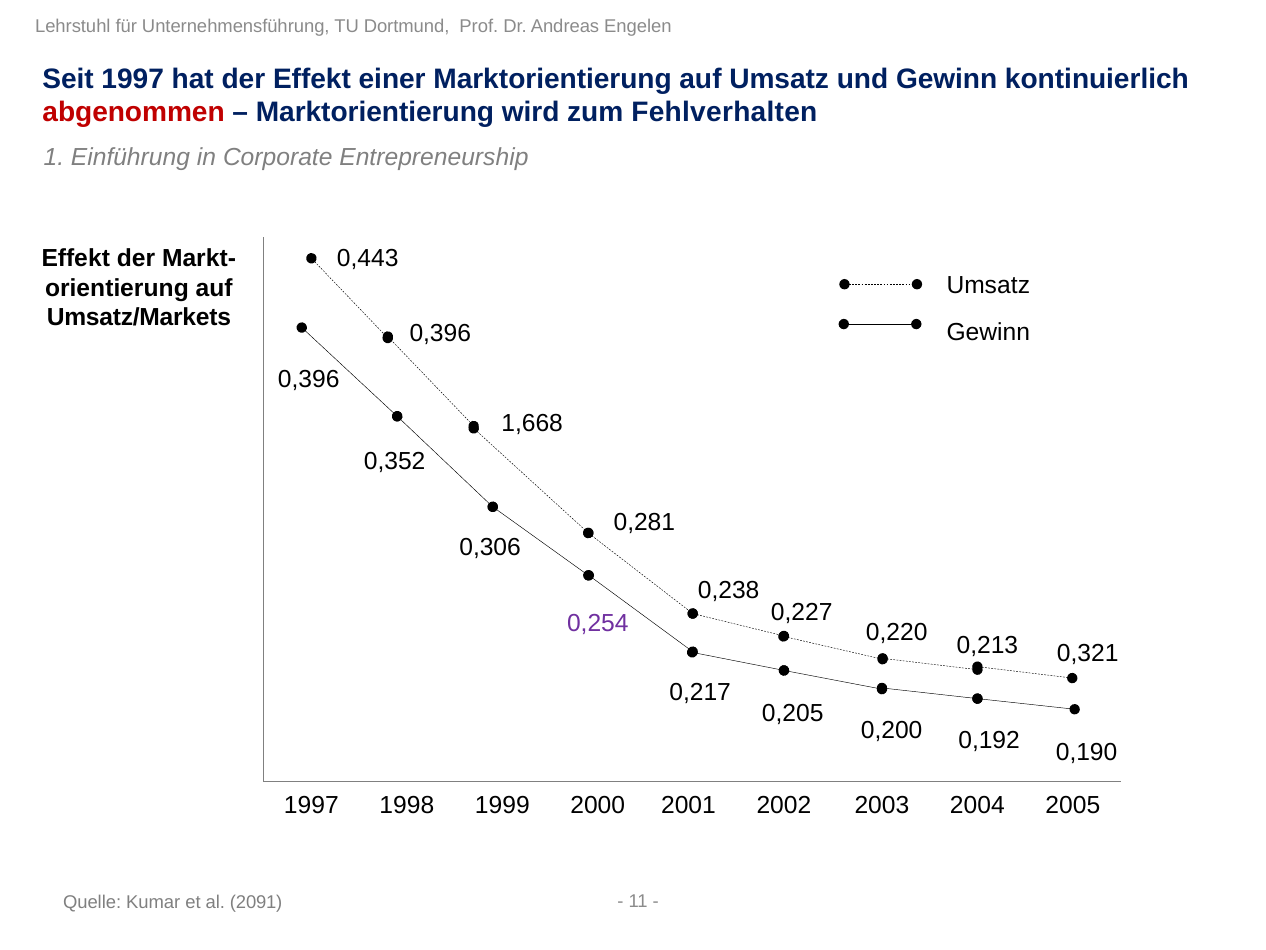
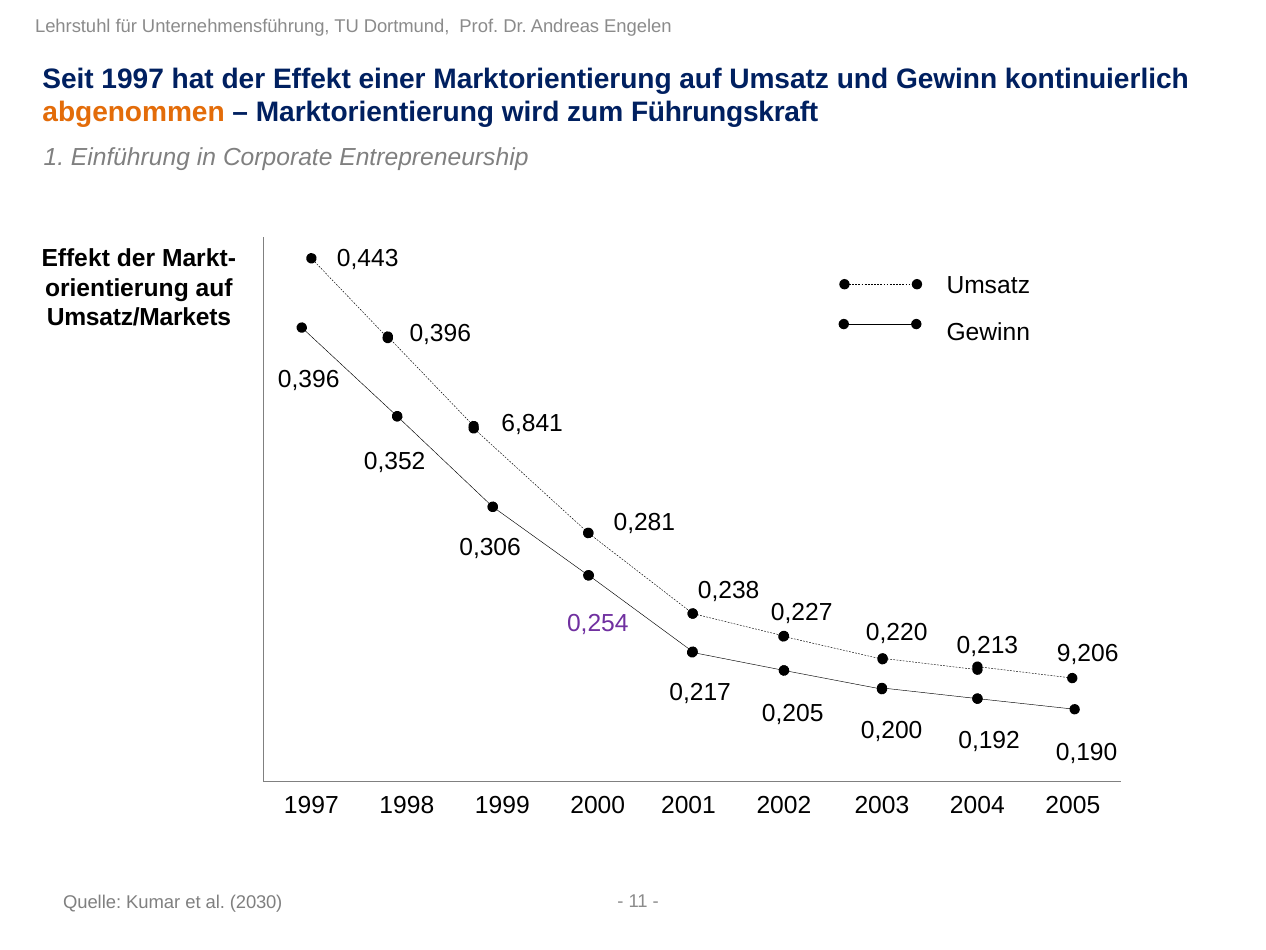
abgenommen colour: red -> orange (134, 113)
Fehlverhalten: Fehlverhalten -> Führungskraft (725, 113)
1,668: 1,668 -> 6,841 (532, 423)
0,321: 0,321 -> 9,206 (1088, 653)
2091: 2091 -> 2030 (256, 902)
